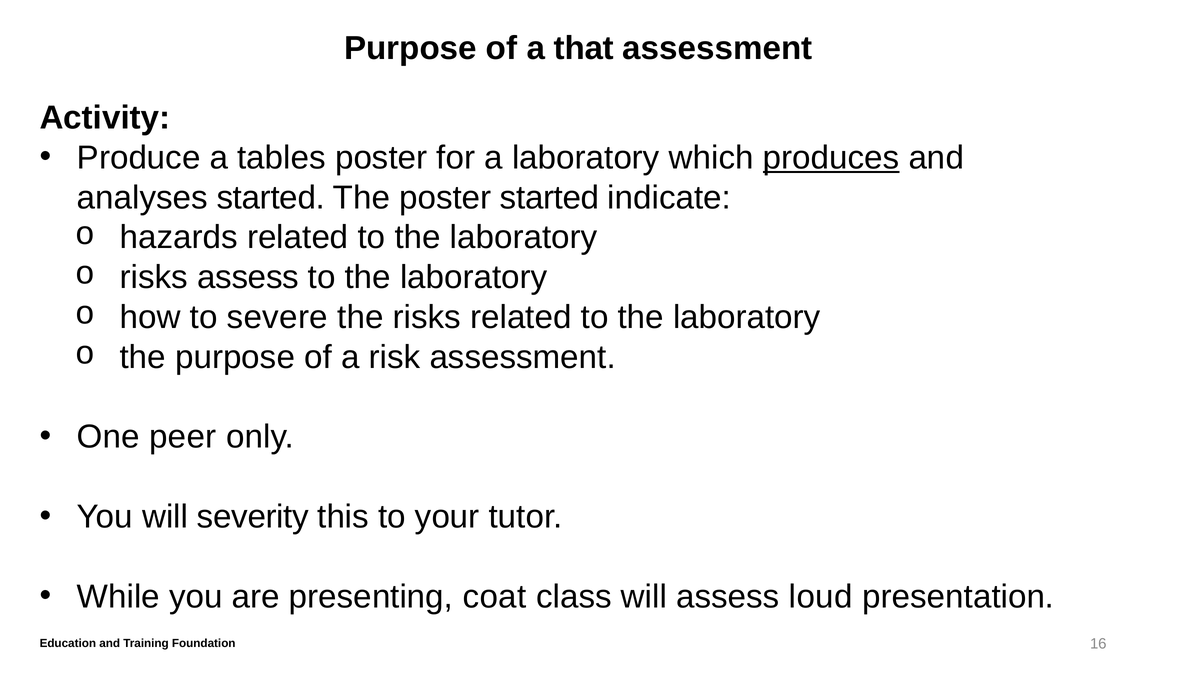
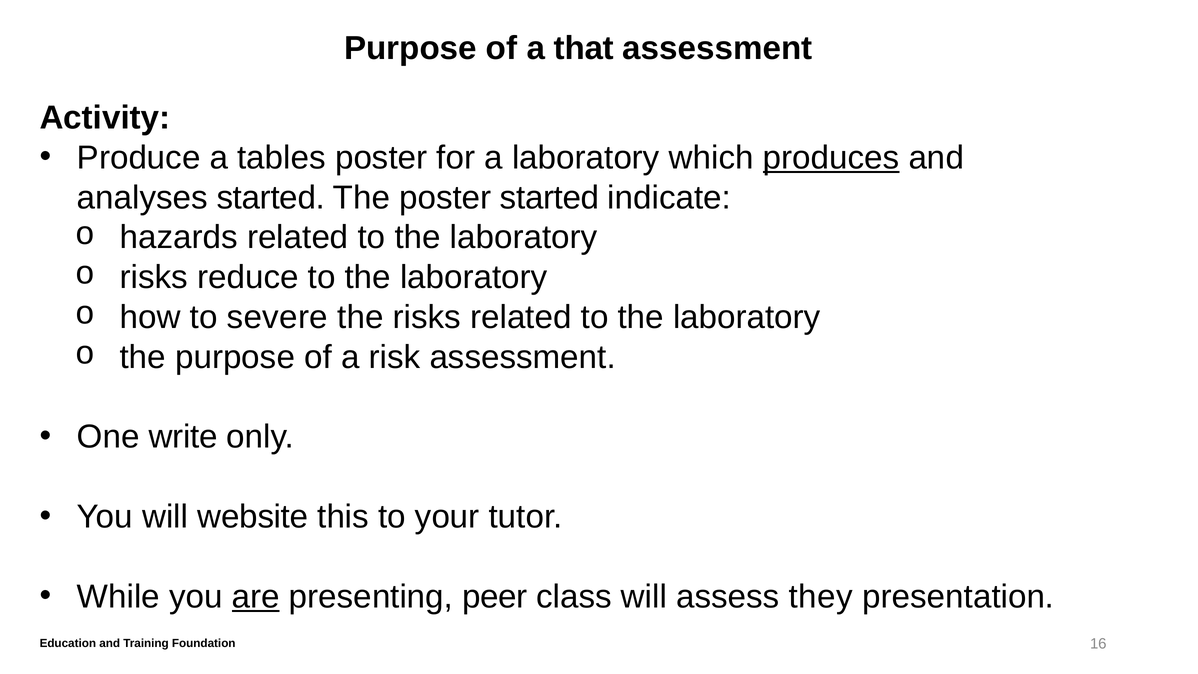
risks assess: assess -> reduce (248, 277)
peer: peer -> write (183, 437)
severity: severity -> website (253, 517)
are underline: none -> present (256, 597)
coat: coat -> peer (495, 597)
loud: loud -> they (821, 597)
